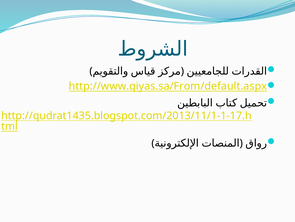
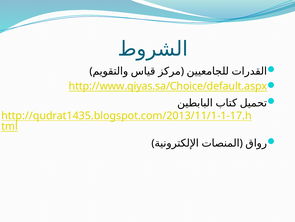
http://www.qiyas.sa/From/default.aspx: http://www.qiyas.sa/From/default.aspx -> http://www.qiyas.sa/Choice/default.aspx (168, 86)
